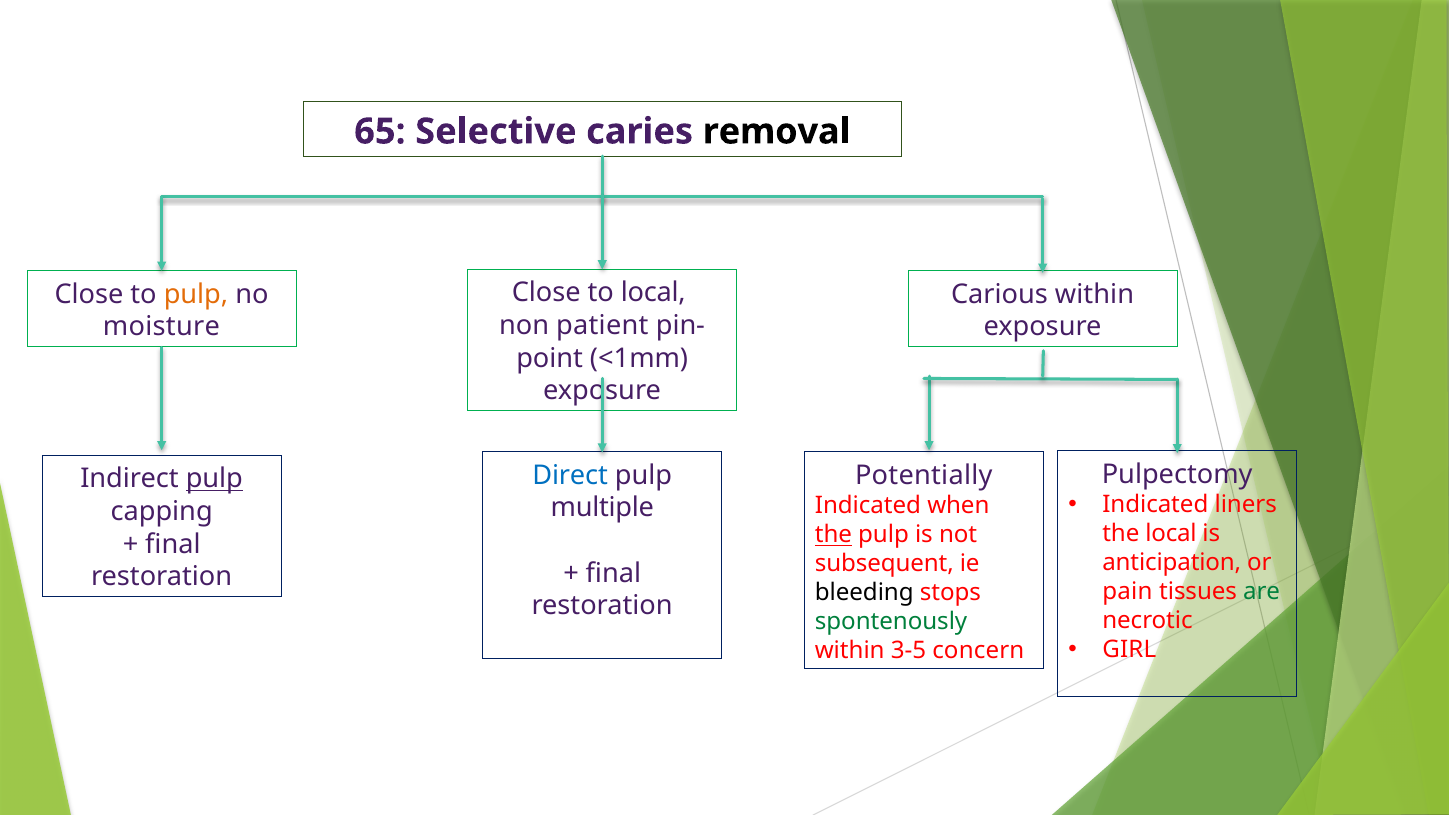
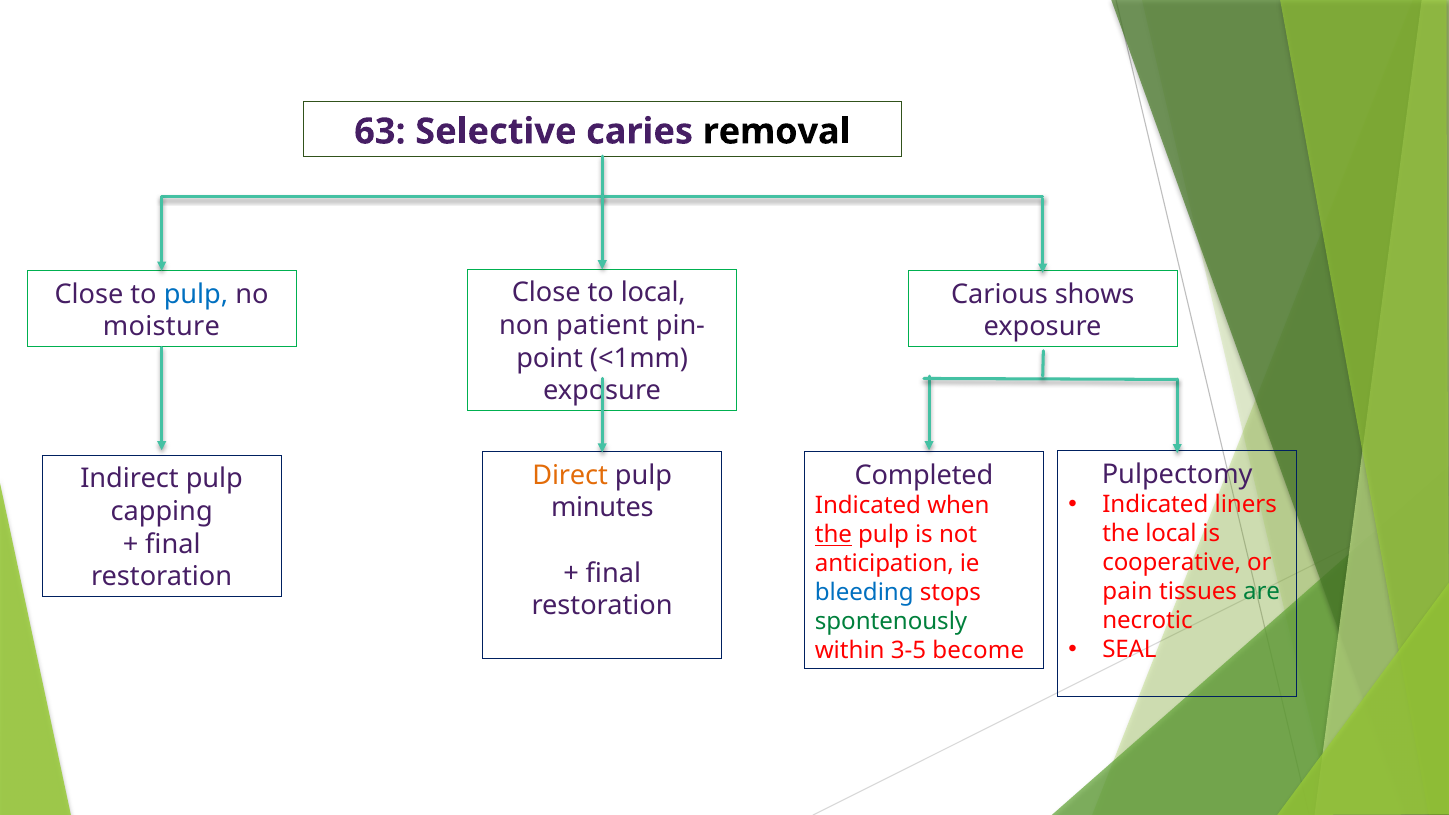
65: 65 -> 63 (380, 132)
pulp colour: orange -> blue (196, 294)
Carious within: within -> shows (1095, 294)
Direct colour: blue -> orange (570, 475)
Potentially: Potentially -> Completed (924, 475)
pulp underline: present -> none (214, 479)
multiple: multiple -> minutes (602, 508)
anticipation: anticipation -> cooperative (1172, 563)
subsequent: subsequent -> anticipation (884, 564)
bleeding colour: black -> blue (864, 593)
GIRL: GIRL -> SEAL (1129, 650)
concern: concern -> become (978, 651)
